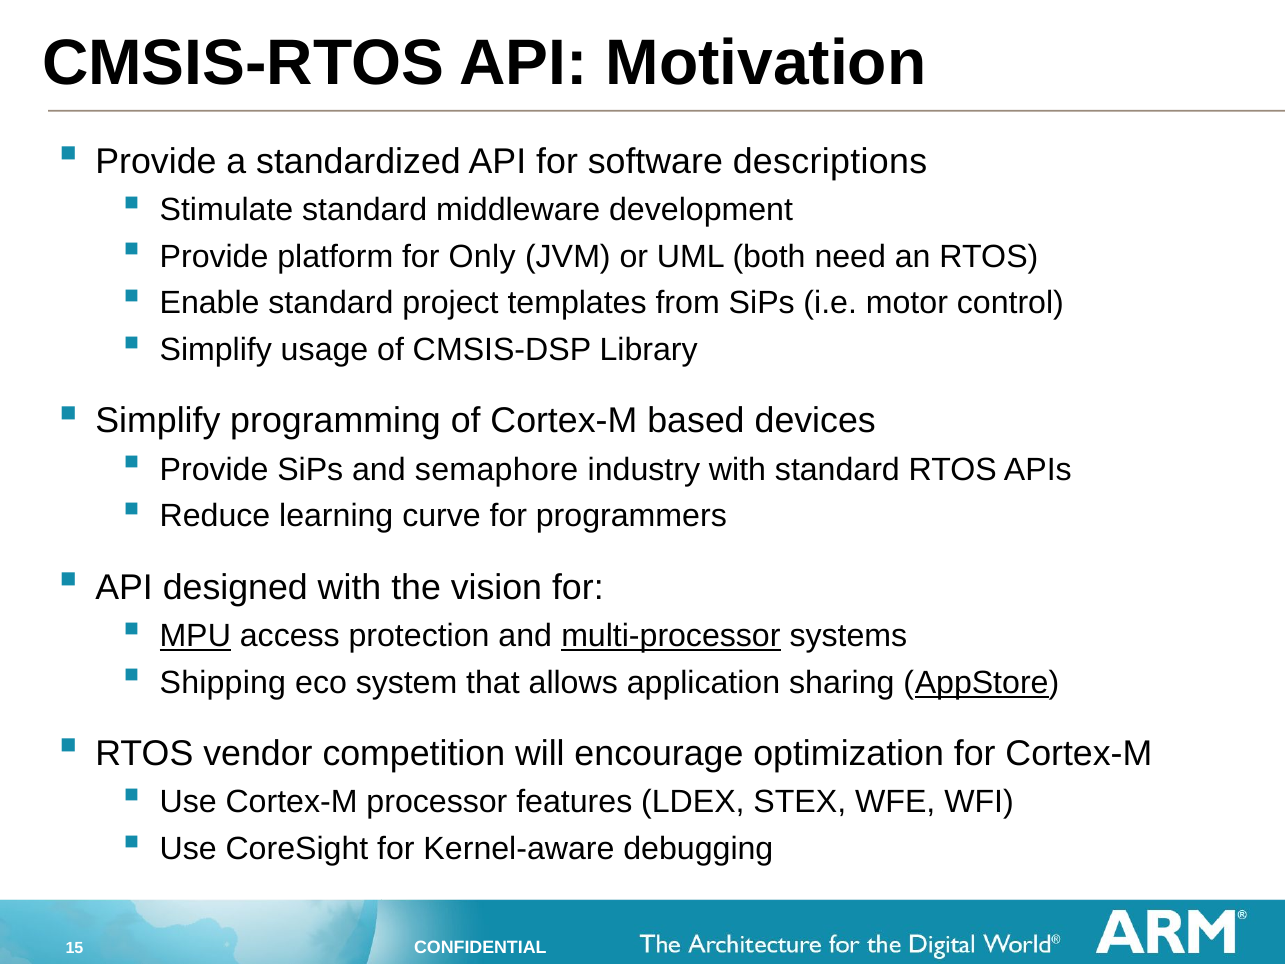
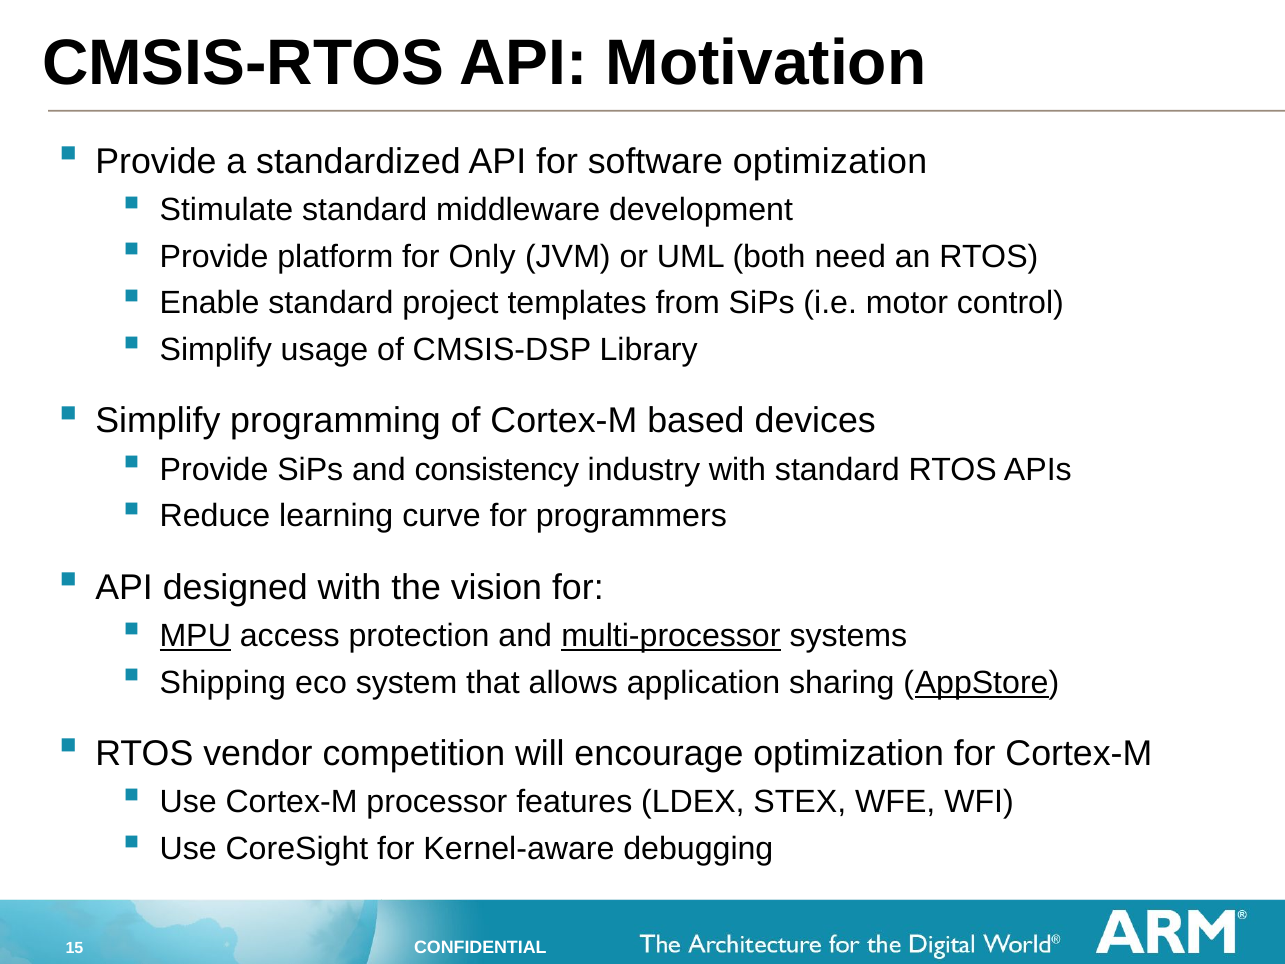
software descriptions: descriptions -> optimization (830, 161)
semaphore: semaphore -> consistency (497, 469)
